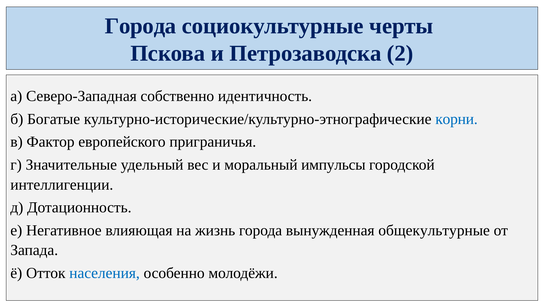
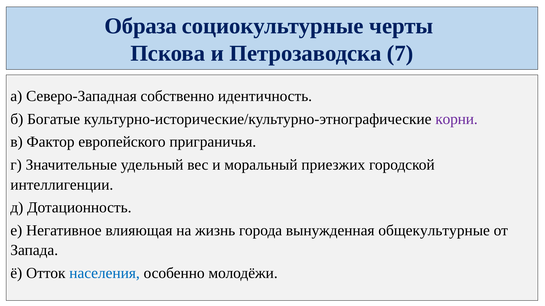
Города: Города -> Образа (141, 26)
2: 2 -> 7 (400, 53)
корни colour: blue -> purple (457, 119)
импульсы: импульсы -> приезжих (333, 165)
